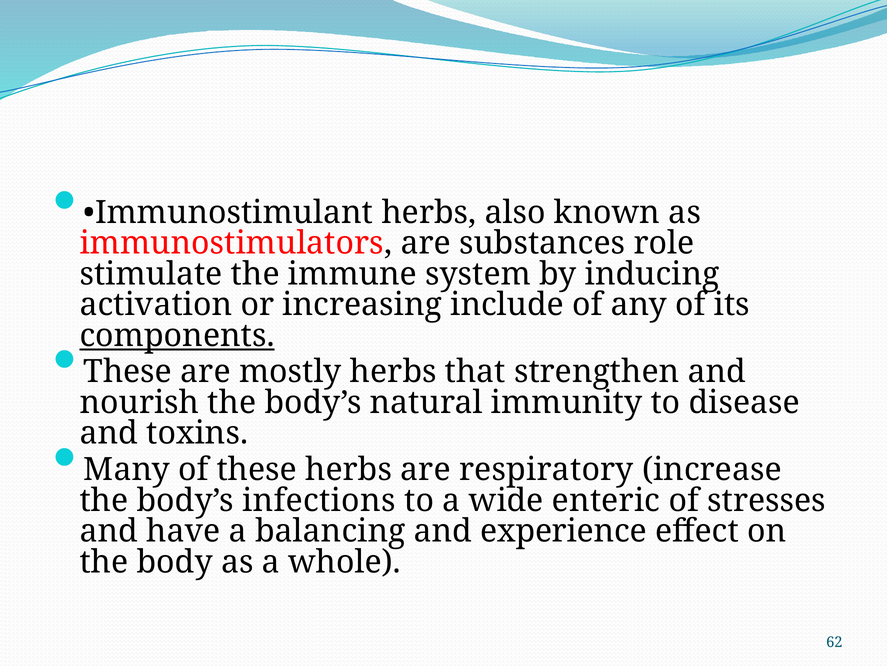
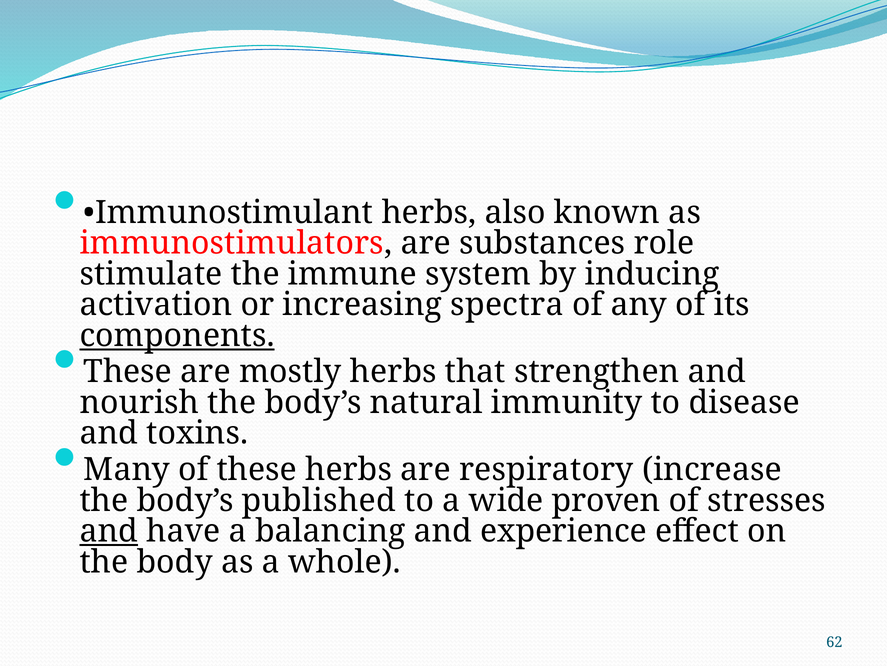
include: include -> spectra (507, 304)
infections: infections -> published (319, 500)
enteric: enteric -> proven (606, 500)
and underline: none -> present (109, 531)
